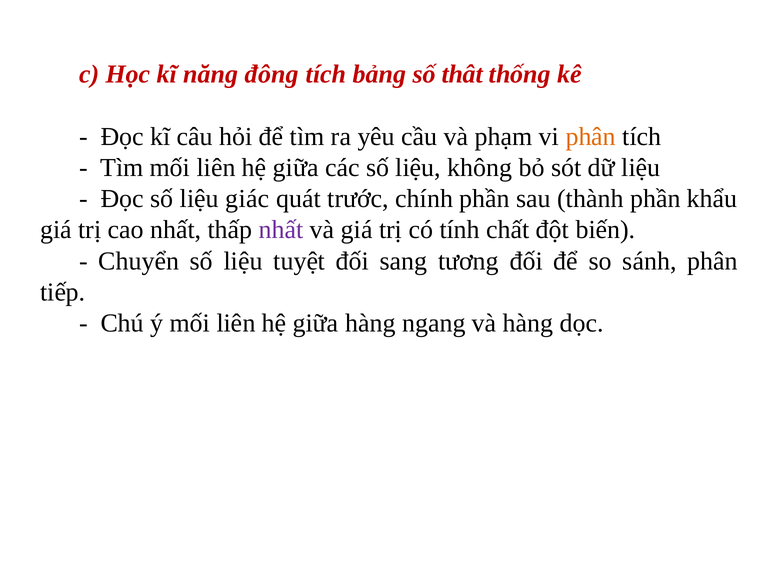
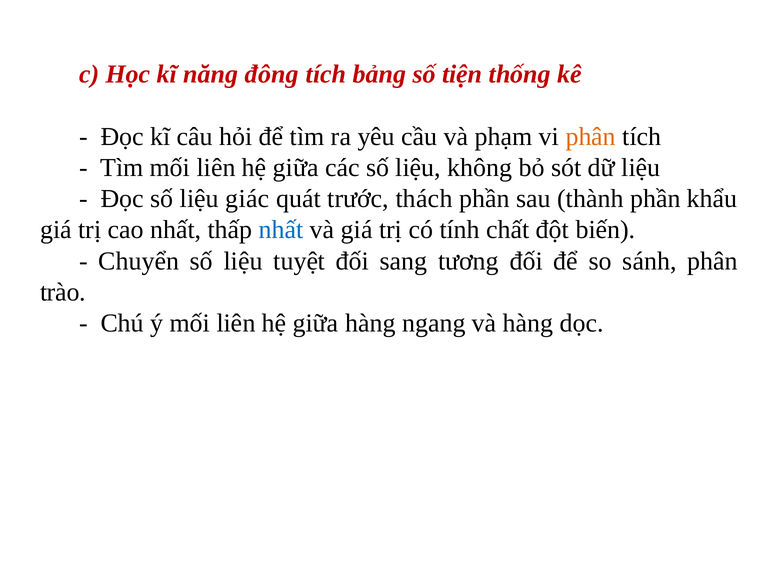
thât: thât -> tiện (462, 75)
chính: chính -> thách (424, 199)
nhất colour: purple -> blue (281, 230)
tiếp: tiếp -> trào (63, 292)
